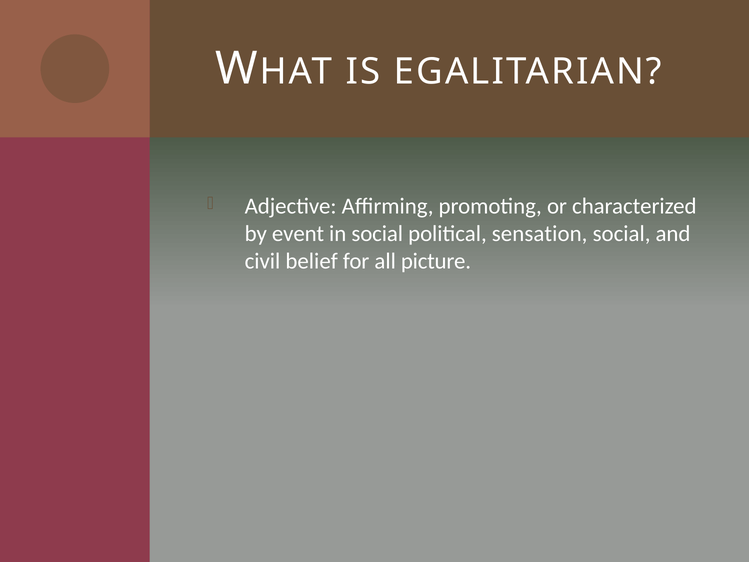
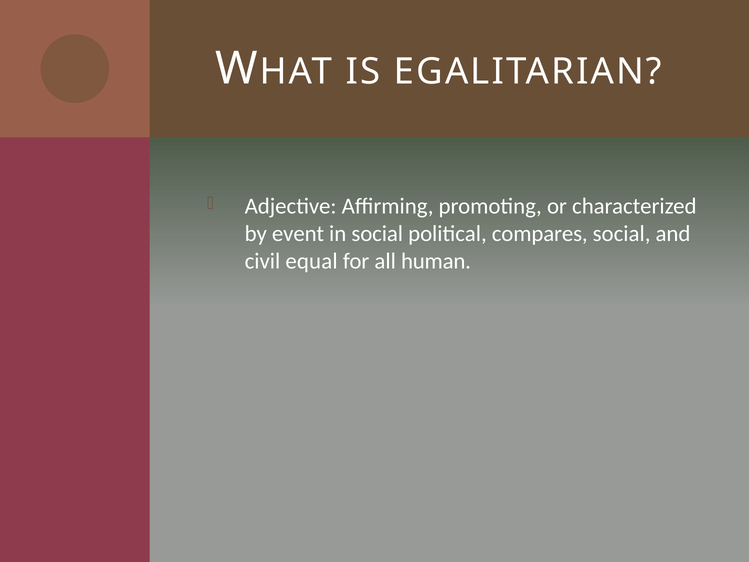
sensation: sensation -> compares (540, 234)
belief: belief -> equal (312, 261)
picture: picture -> human (436, 261)
